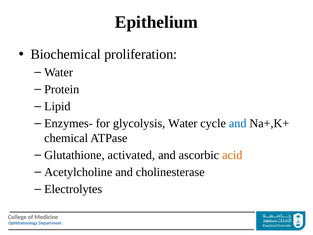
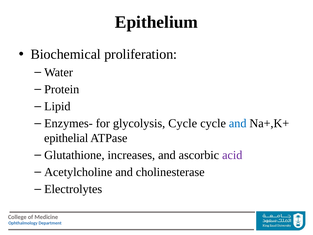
glycolysis Water: Water -> Cycle (183, 123)
chemical: chemical -> epithelial (66, 138)
activated: activated -> increases (131, 155)
acid colour: orange -> purple (232, 155)
